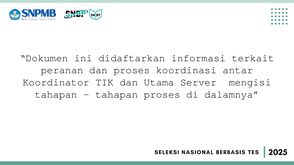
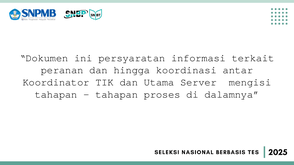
didaftarkan: didaftarkan -> persyaratan (132, 58)
dan proses: proses -> hingga (132, 70)
